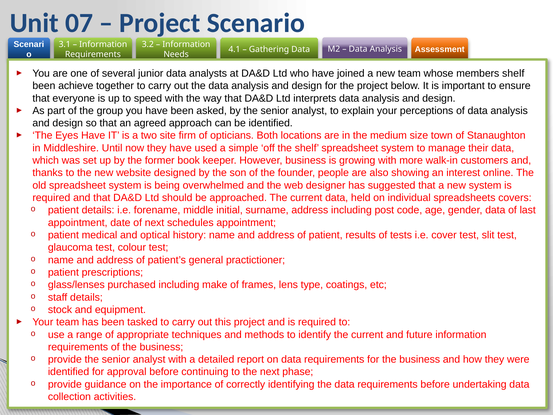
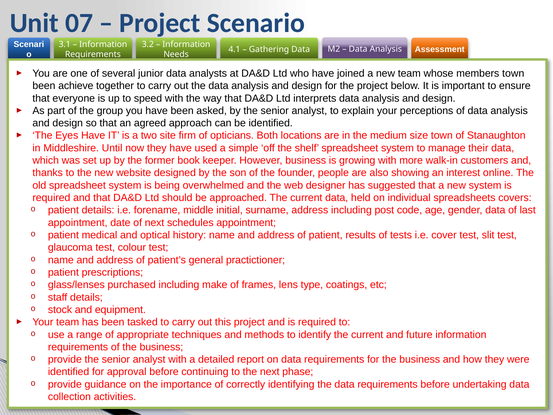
members shelf: shelf -> town (513, 73)
